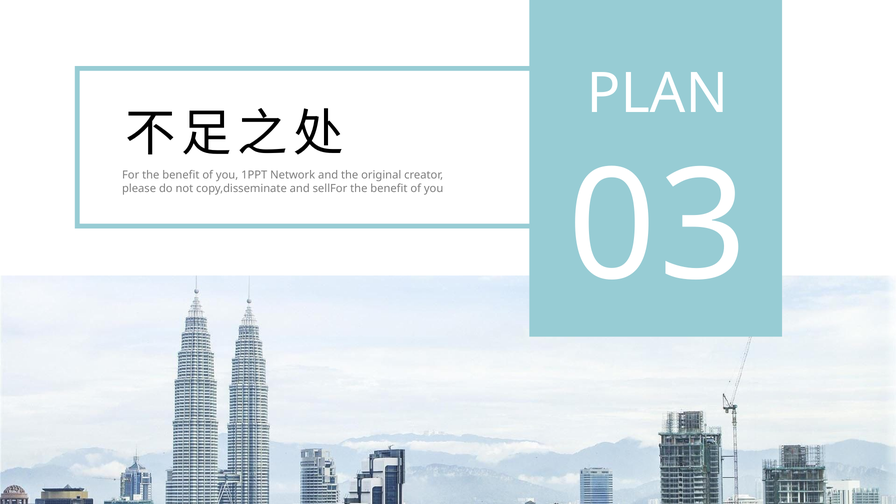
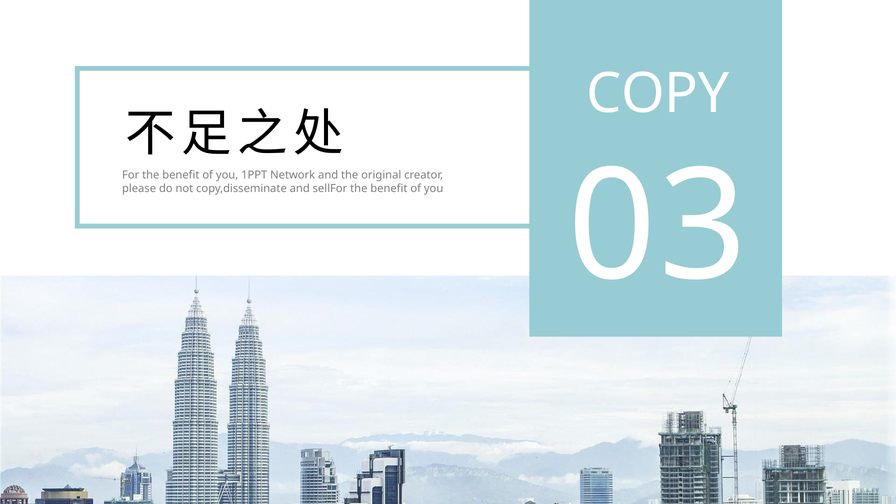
PLAN: PLAN -> COPY (658, 94)
